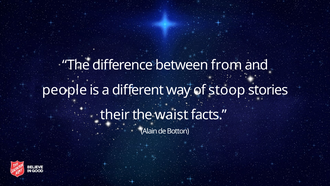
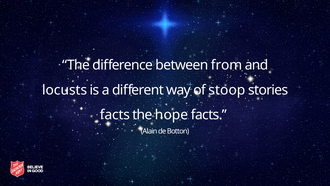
people: people -> locusts (65, 90)
their: their -> facts (115, 115)
waist: waist -> hope (172, 115)
